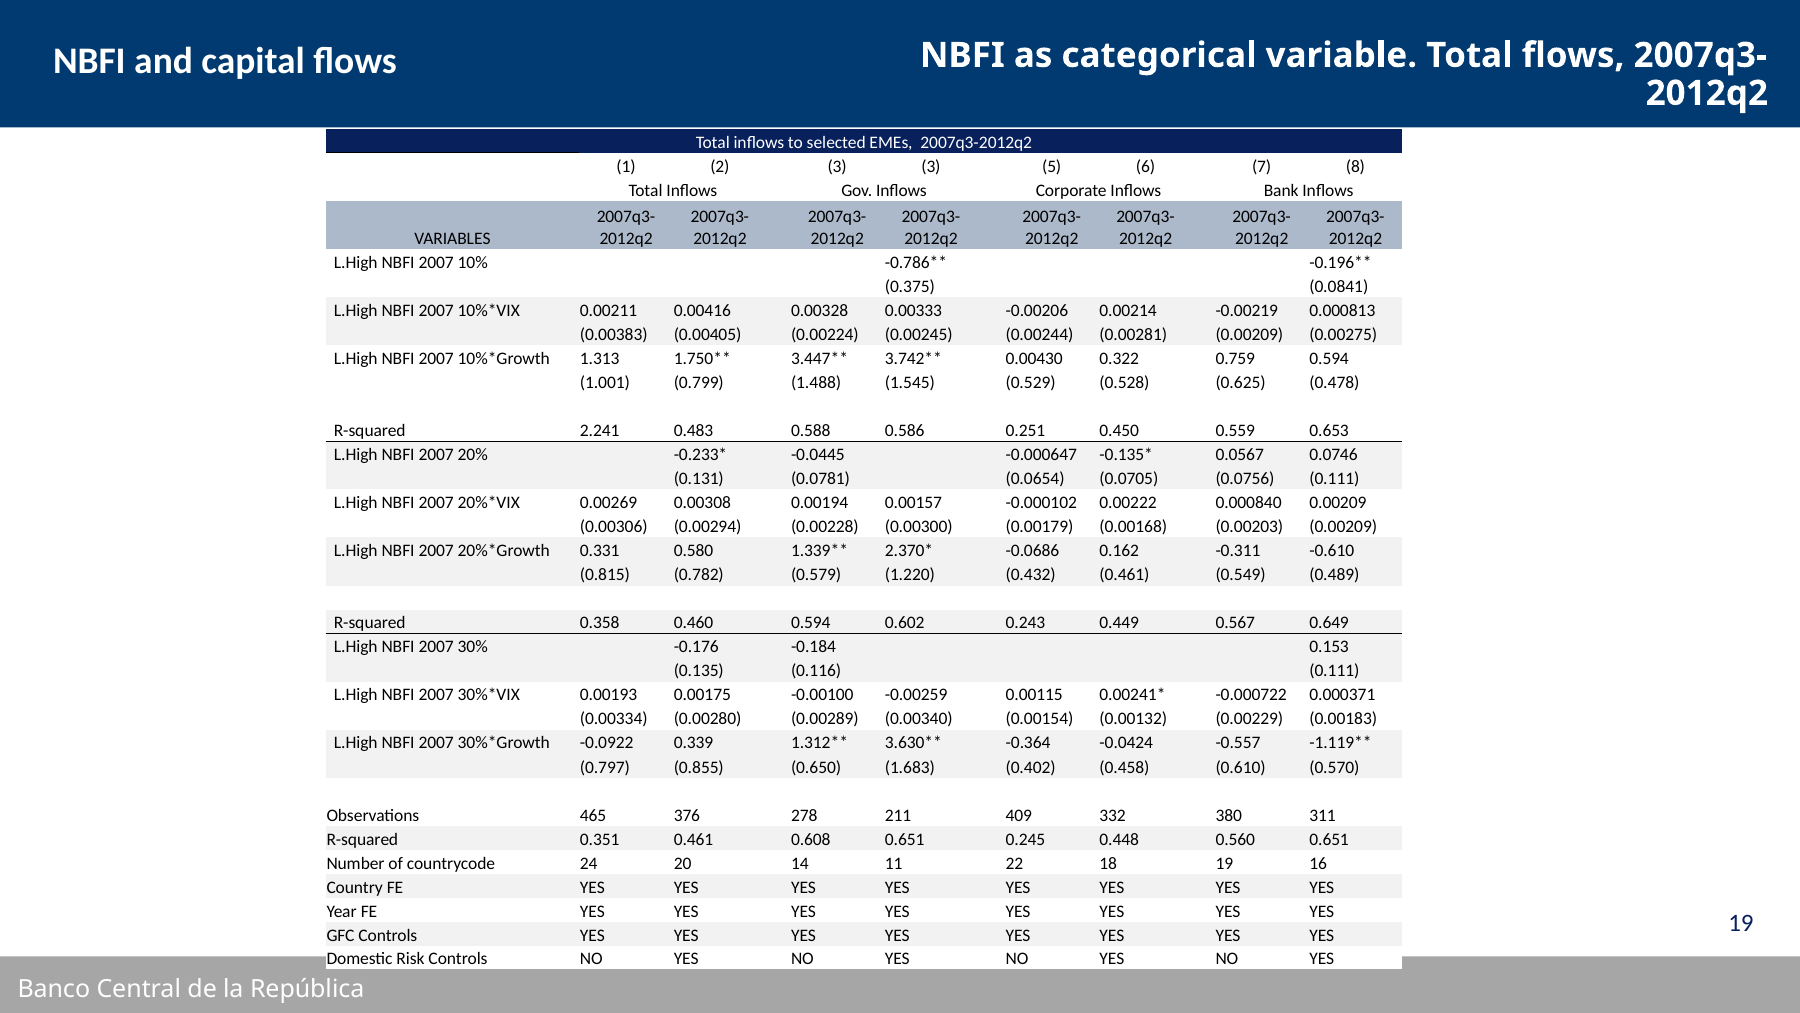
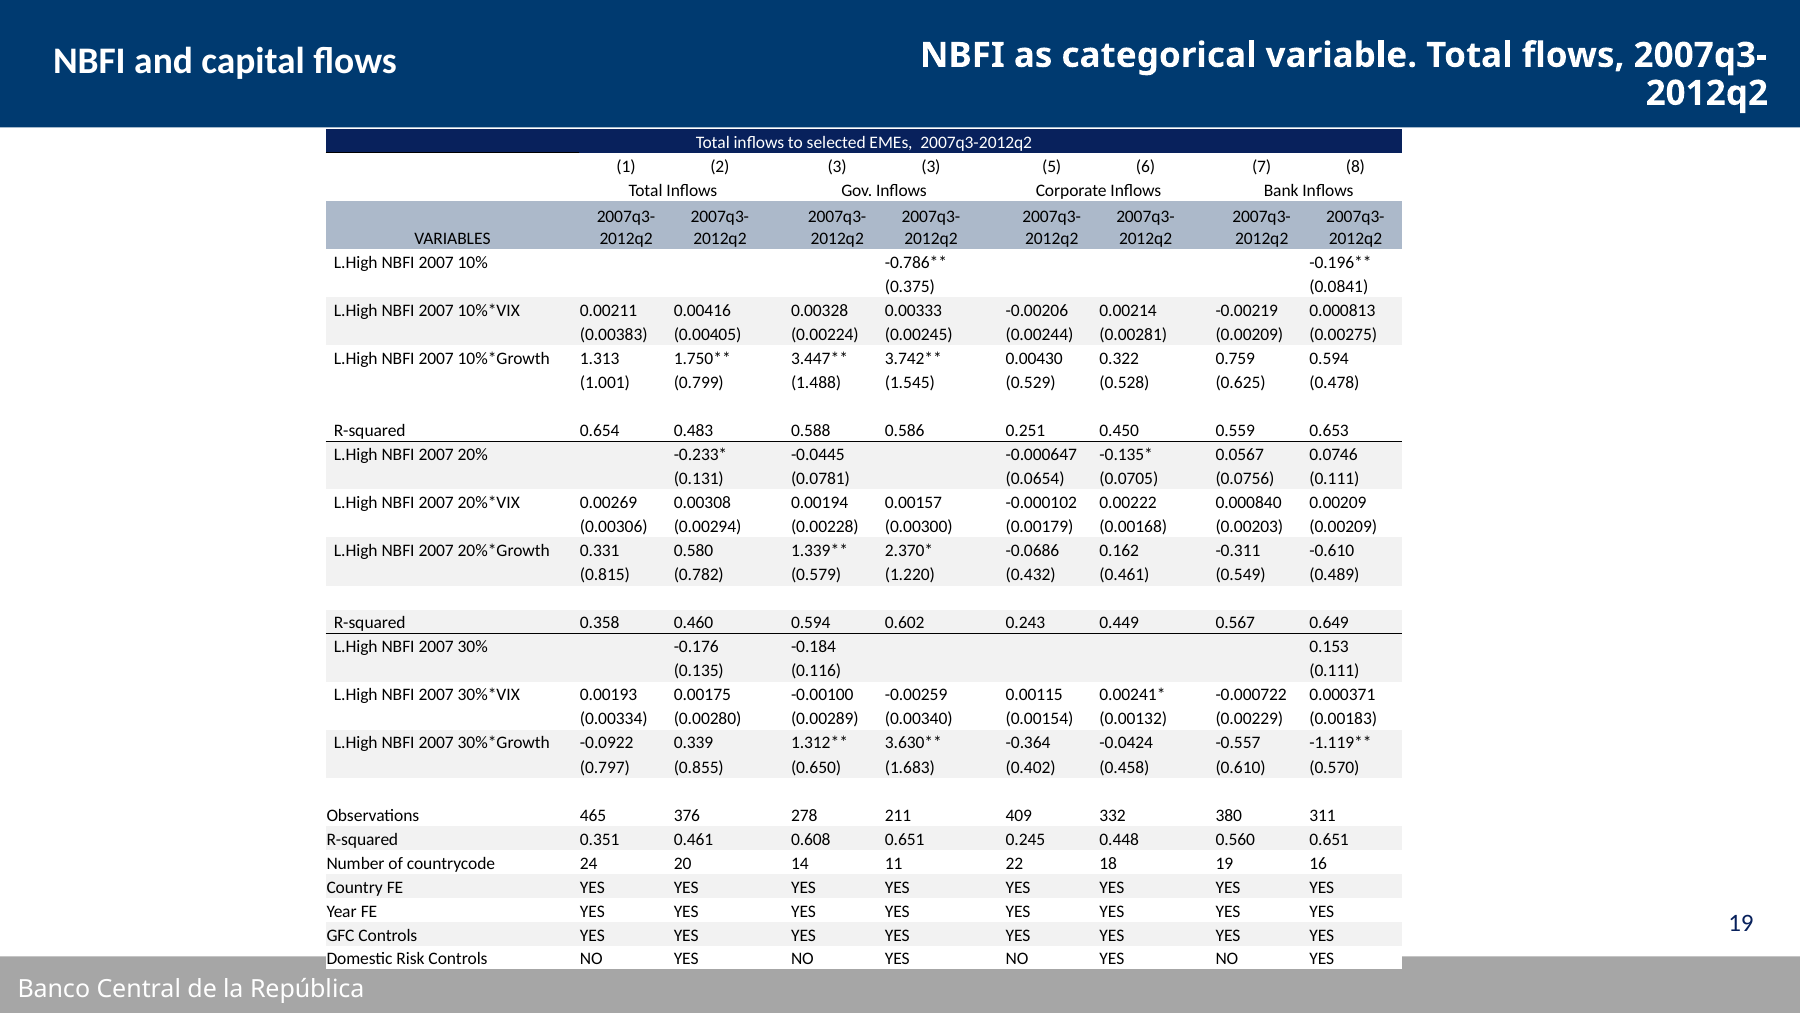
2.241: 2.241 -> 0.654 (600, 431)
